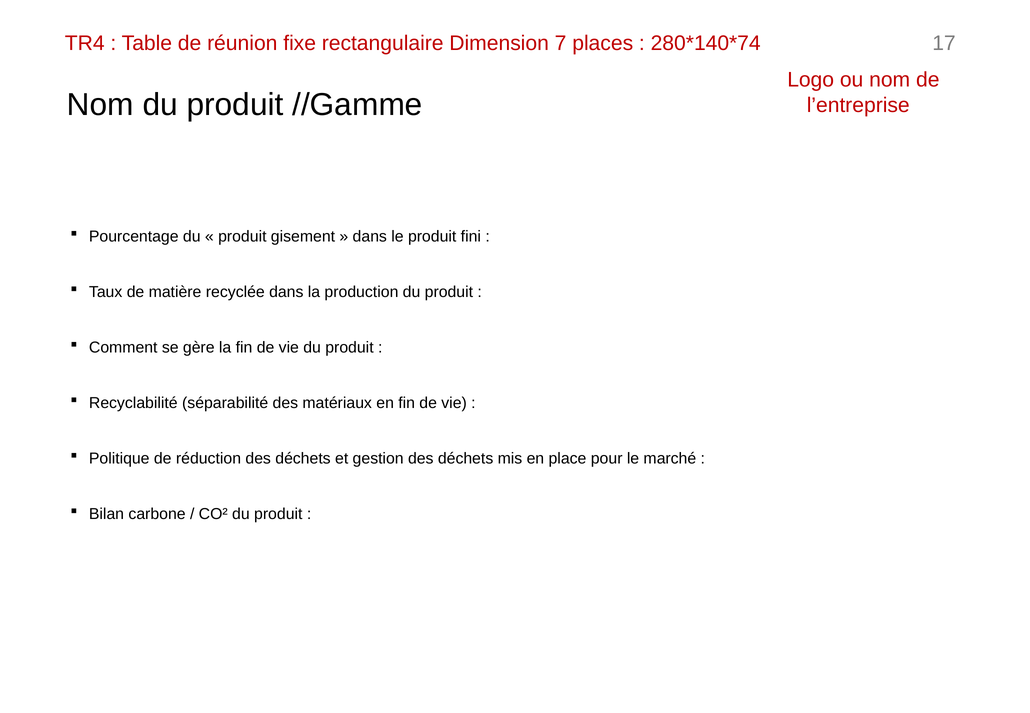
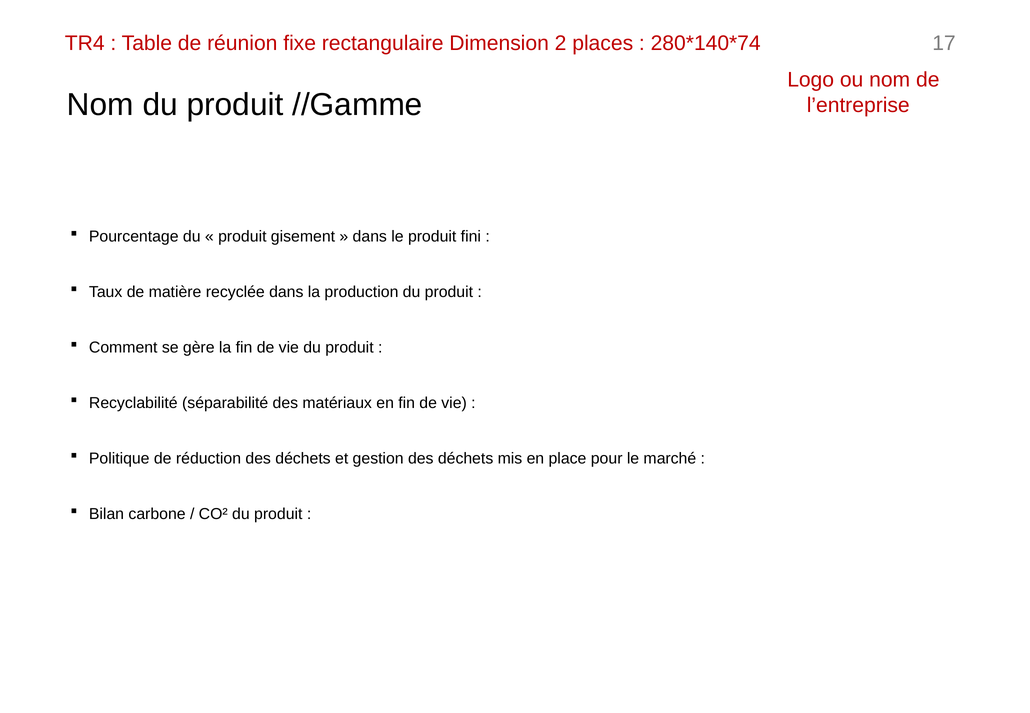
7: 7 -> 2 (561, 43)
